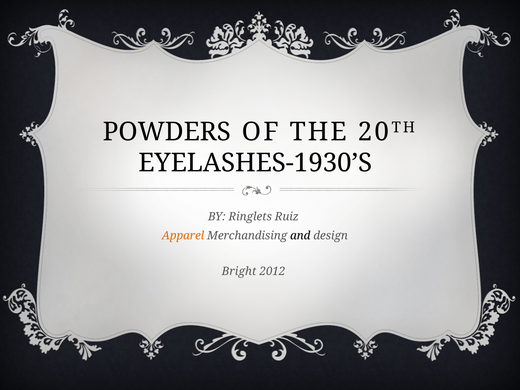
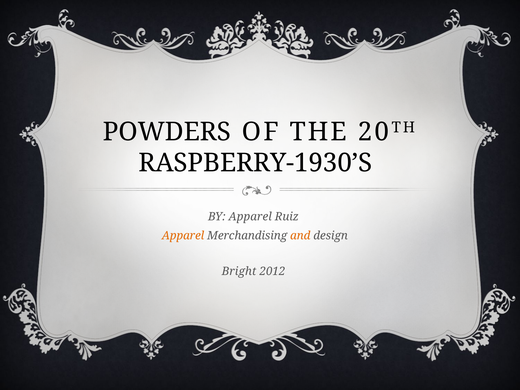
EYELASHES-1930’S: EYELASHES-1930’S -> RASPBERRY-1930’S (255, 163)
BY Ringlets: Ringlets -> Apparel (250, 217)
and colour: black -> orange (300, 236)
